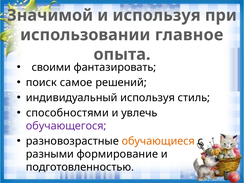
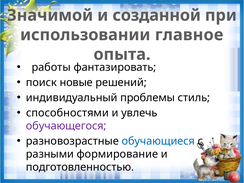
и используя: используя -> созданной (157, 15)
своими: своими -> работы (51, 67)
самое: самое -> новые (76, 83)
индивидуальный используя: используя -> проблемы (148, 98)
обучающиеся colour: orange -> blue (158, 141)
